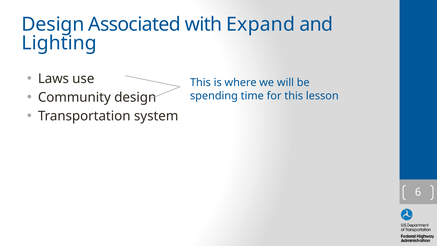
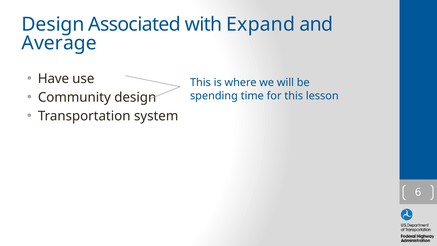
Lighting: Lighting -> Average (59, 43)
Laws: Laws -> Have (53, 79)
